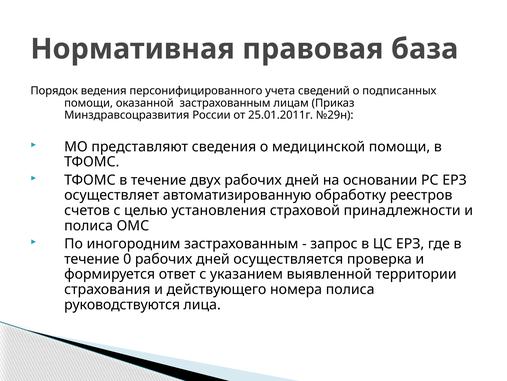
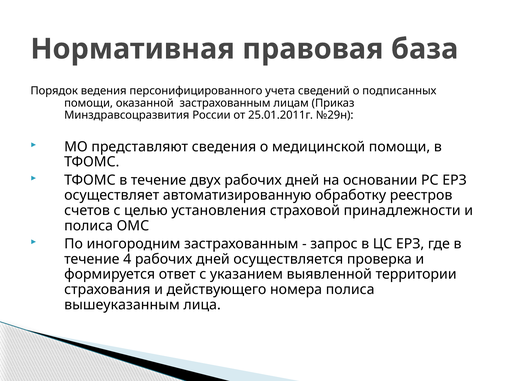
0: 0 -> 4 (127, 259)
руководствуются: руководствуются -> вышеуказанным (122, 304)
